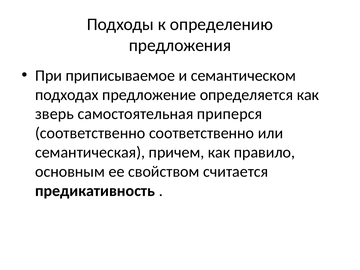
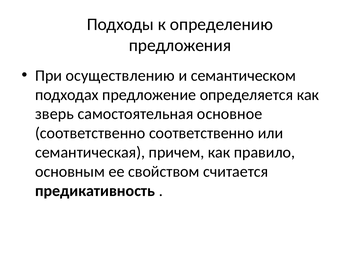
приписываемое: приписываемое -> осуществлению (120, 76)
приперся: приперся -> основное (230, 114)
